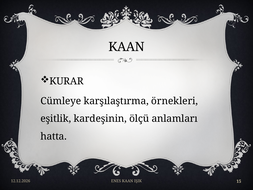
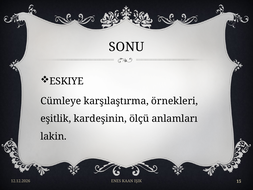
KAAN: KAAN -> SONU (126, 47)
KURAR: KURAR -> ESKIYE (67, 81)
hatta: hatta -> lakin (54, 136)
